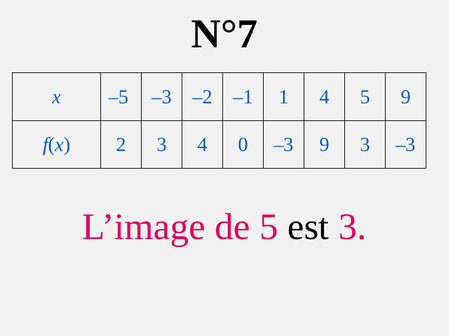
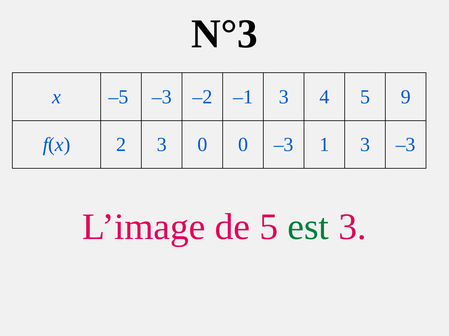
N°7: N°7 -> N°3 (224, 34)
–1 1: 1 -> 3 (284, 97)
3 4: 4 -> 0 (202, 145)
–3 9: 9 -> 1 (324, 145)
est colour: black -> green (308, 227)
